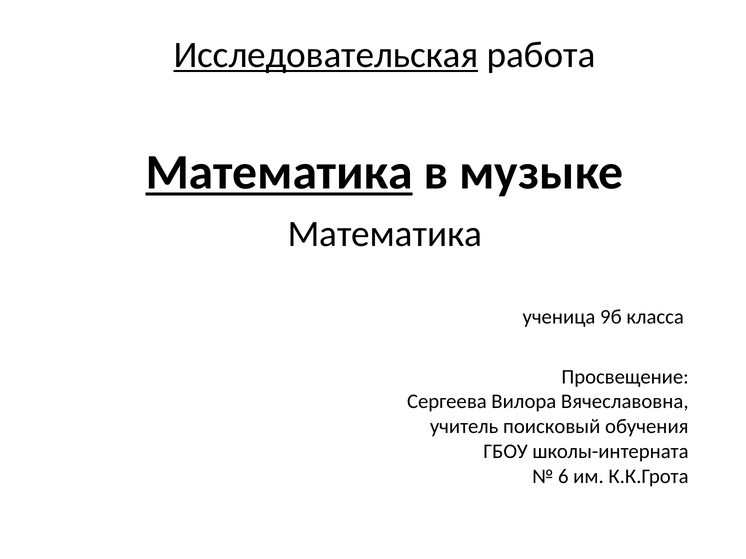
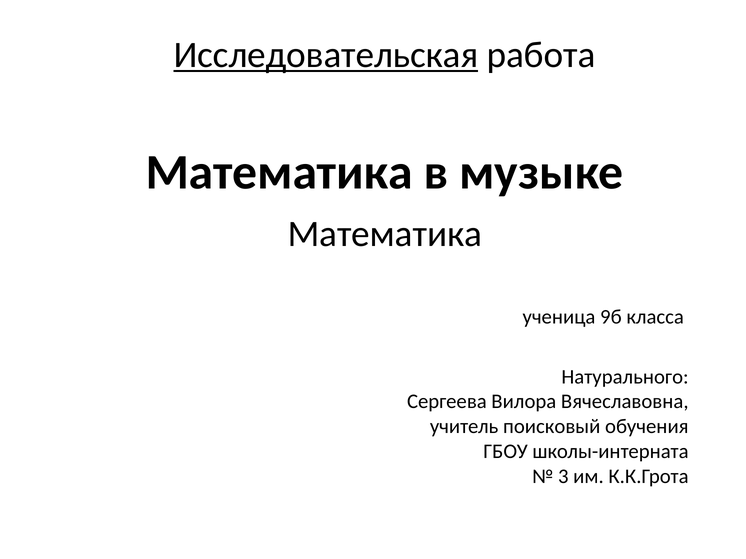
Математика underline: present -> none (279, 173)
Просвещение: Просвещение -> Натурального (625, 377)
6: 6 -> 3 (563, 477)
